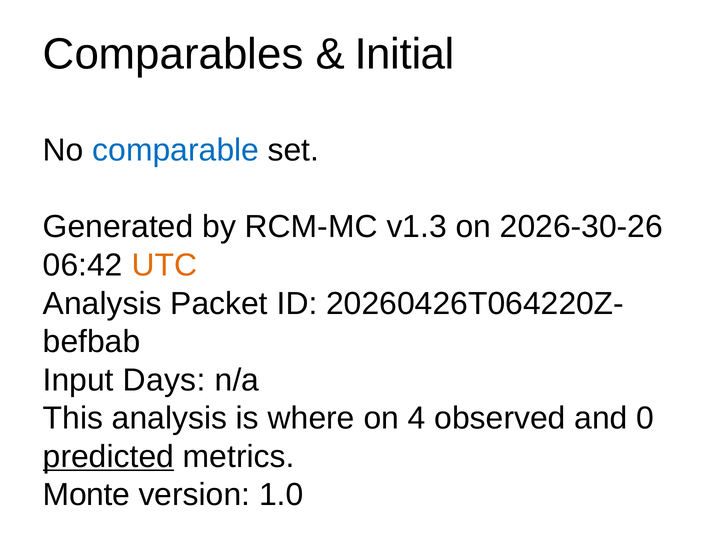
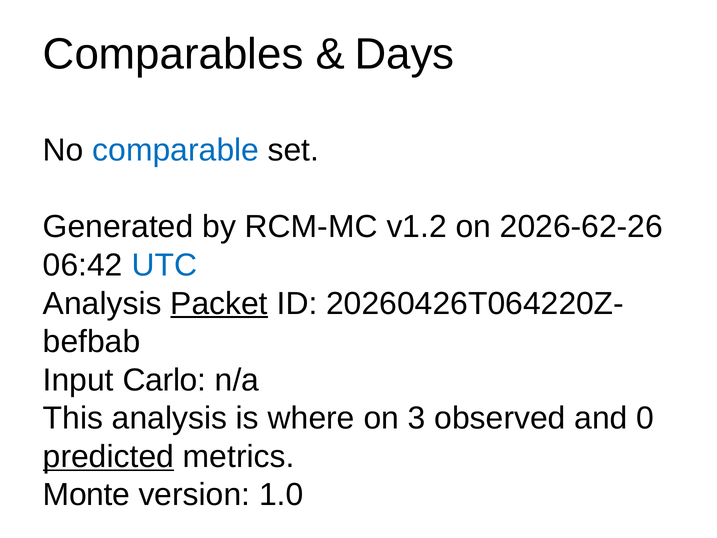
Initial: Initial -> Days (405, 54)
v1.3: v1.3 -> v1.2 (417, 227)
2026-30-26: 2026-30-26 -> 2026-62-26 (581, 227)
UTC colour: orange -> blue (164, 265)
Packet underline: none -> present (219, 303)
Days: Days -> Carlo (164, 380)
4: 4 -> 3 (417, 418)
